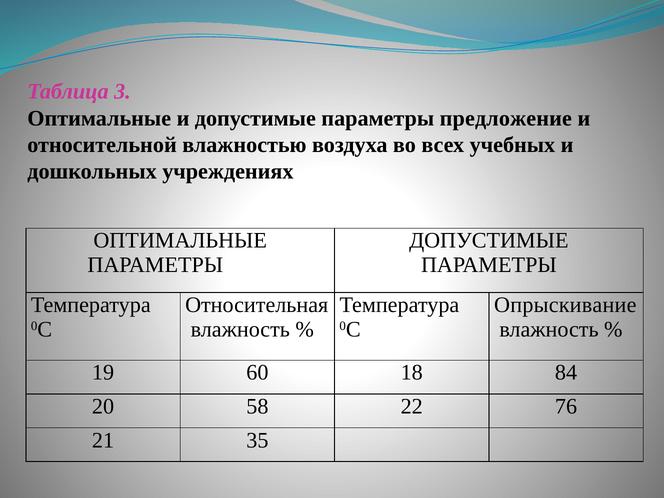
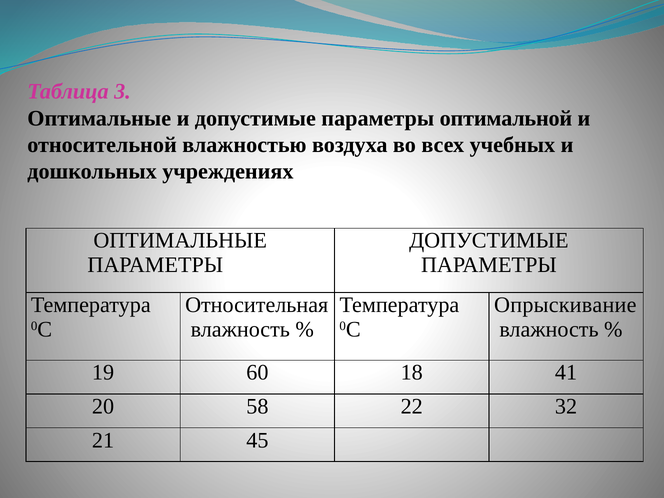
предложение: предложение -> оптимальной (506, 118)
84: 84 -> 41 (566, 373)
76: 76 -> 32 (566, 406)
35: 35 -> 45 (257, 440)
